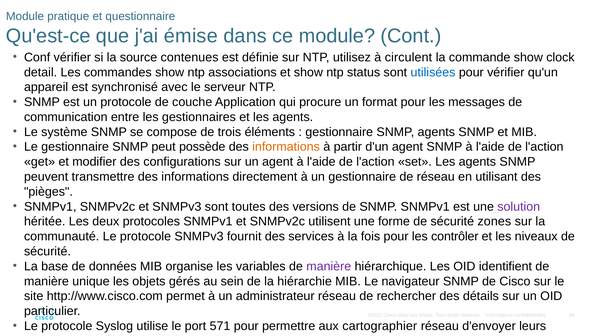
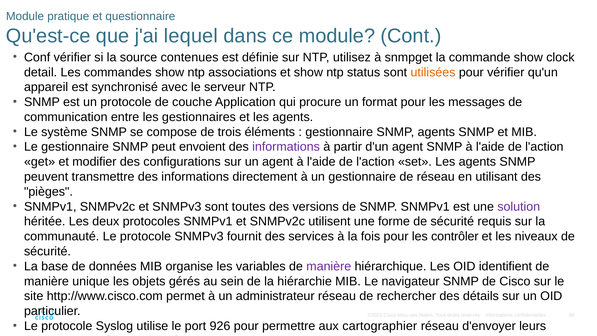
émise: émise -> lequel (191, 36)
circulent: circulent -> snmpget (409, 57)
utilisées colour: blue -> orange (433, 72)
possède: possède -> envoient (202, 147)
informations colour: orange -> purple (286, 147)
zones: zones -> requis (494, 221)
571: 571 -> 926 (220, 326)
